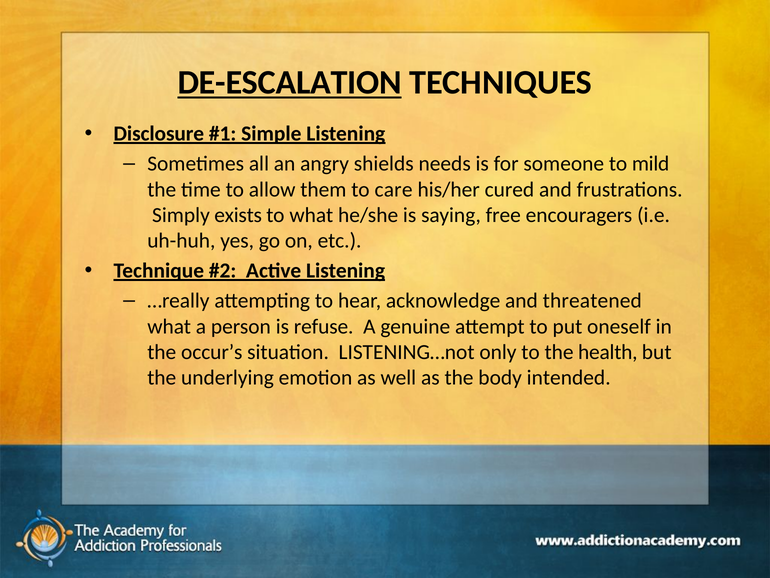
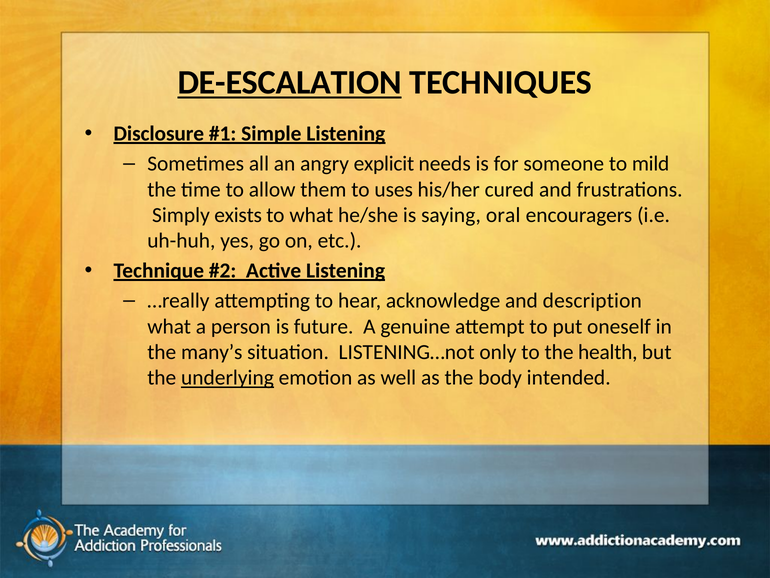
shields: shields -> explicit (384, 164)
care: care -> uses (394, 189)
free: free -> oral (503, 215)
threatened: threatened -> description (592, 301)
refuse: refuse -> future (324, 326)
occur’s: occur’s -> many’s (212, 352)
underlying underline: none -> present (227, 378)
